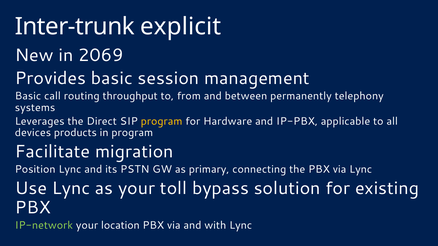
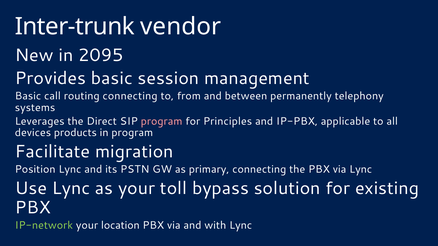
explicit: explicit -> vendor (181, 27)
2069: 2069 -> 2095 (101, 55)
routing throughput: throughput -> connecting (130, 96)
program colour: yellow -> pink (162, 121)
Hardware: Hardware -> Principles (228, 121)
